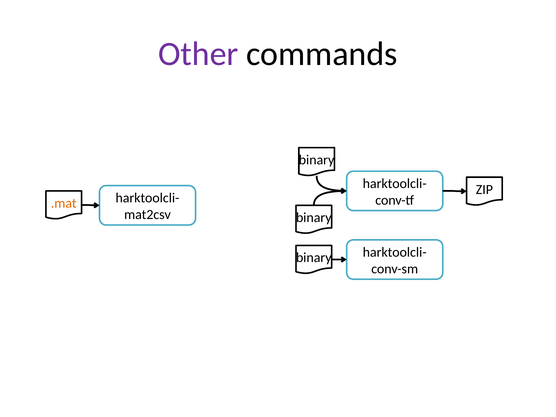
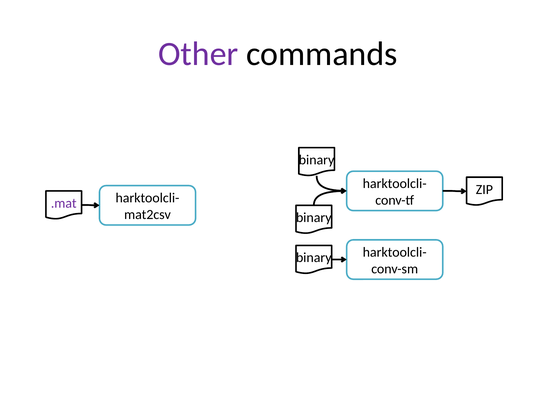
.mat colour: orange -> purple (64, 203)
